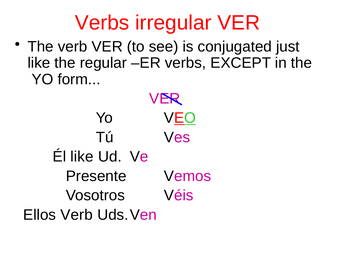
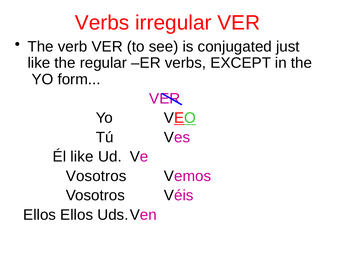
Presente: Presente -> Vosotros (96, 177)
Ellos Verb: Verb -> Ellos (77, 215)
